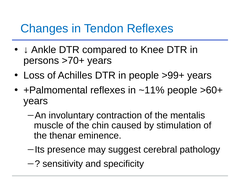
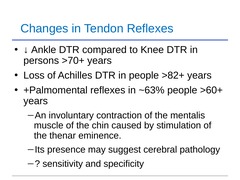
>99+: >99+ -> >82+ (173, 75)
~11%: ~11% -> ~63% (152, 90)
